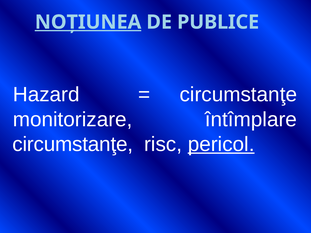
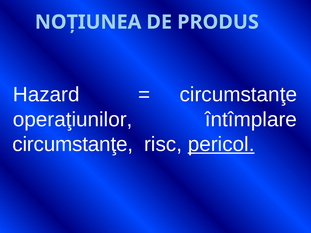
NOŢIUNEA underline: present -> none (88, 22)
PUBLICE: PUBLICE -> PRODUS (218, 22)
monitorizare: monitorizare -> operaţiunilor (73, 120)
